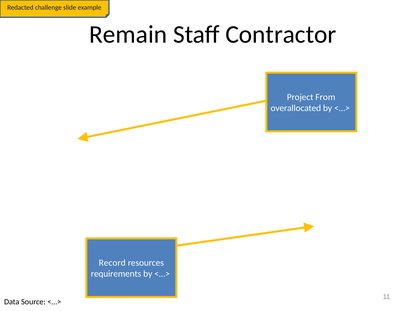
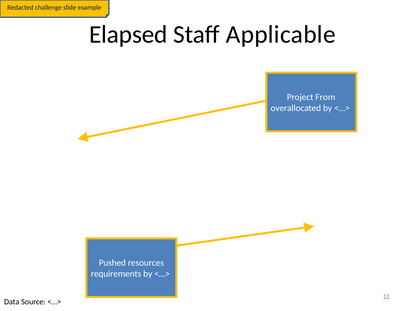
Remain: Remain -> Elapsed (128, 35)
Contractor: Contractor -> Applicable (281, 35)
Record: Record -> Pushed (112, 263)
